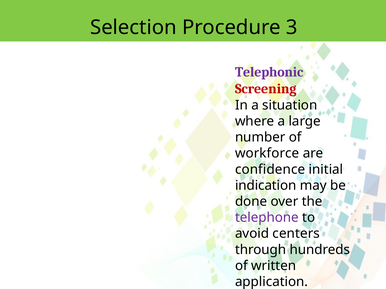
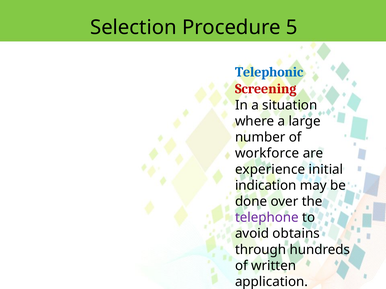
3: 3 -> 5 (292, 27)
Telephonic colour: purple -> blue (269, 72)
confidence: confidence -> experience (270, 170)
centers: centers -> obtains (296, 234)
